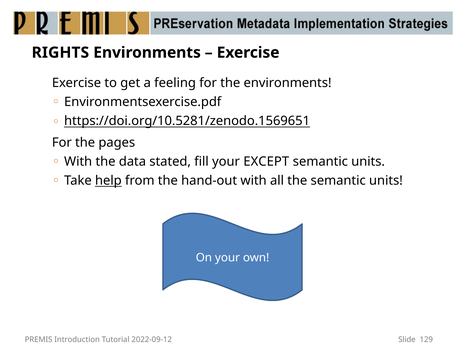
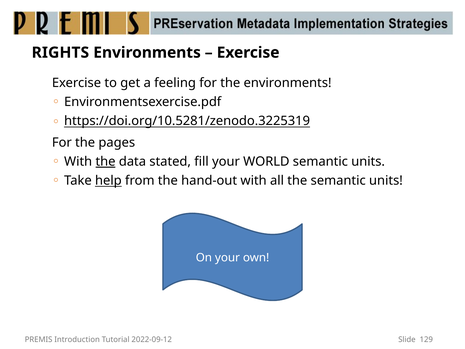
https://doi.org/10.5281/zenodo.1569651: https://doi.org/10.5281/zenodo.1569651 -> https://doi.org/10.5281/zenodo.3225319 (187, 121)
the underline: none -> present (106, 162)
EXCEPT: EXCEPT -> WORLD (266, 162)
